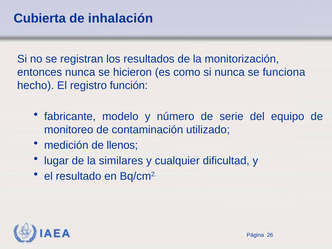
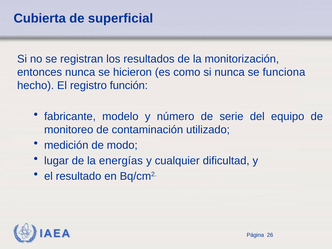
inhalación: inhalación -> superficial (121, 18)
llenos: llenos -> modo (122, 145)
similares: similares -> energías (121, 161)
